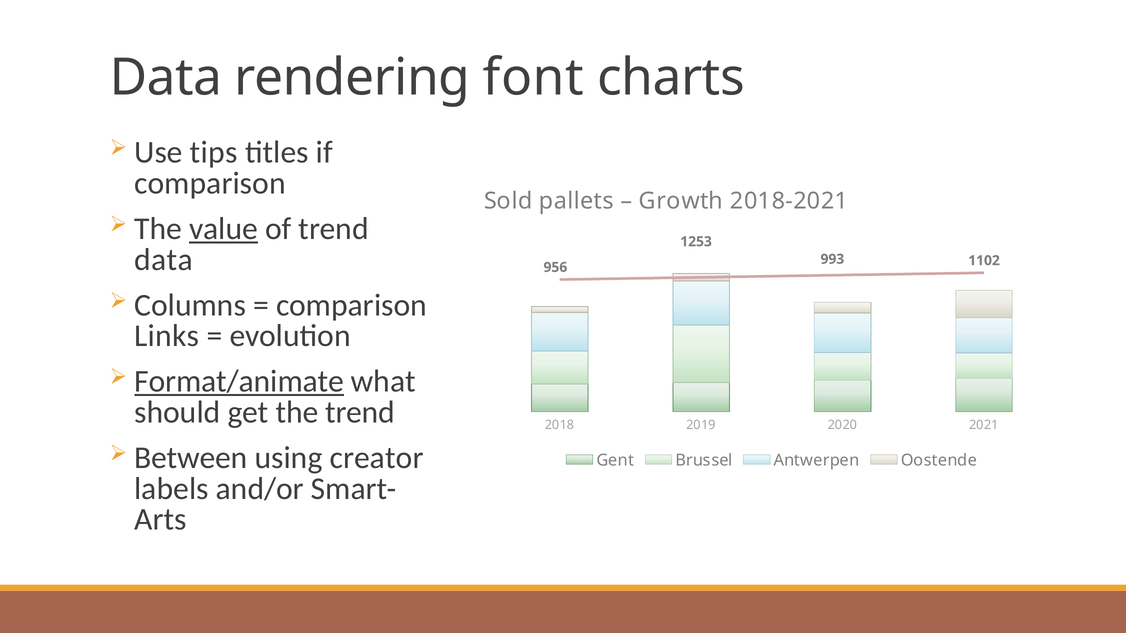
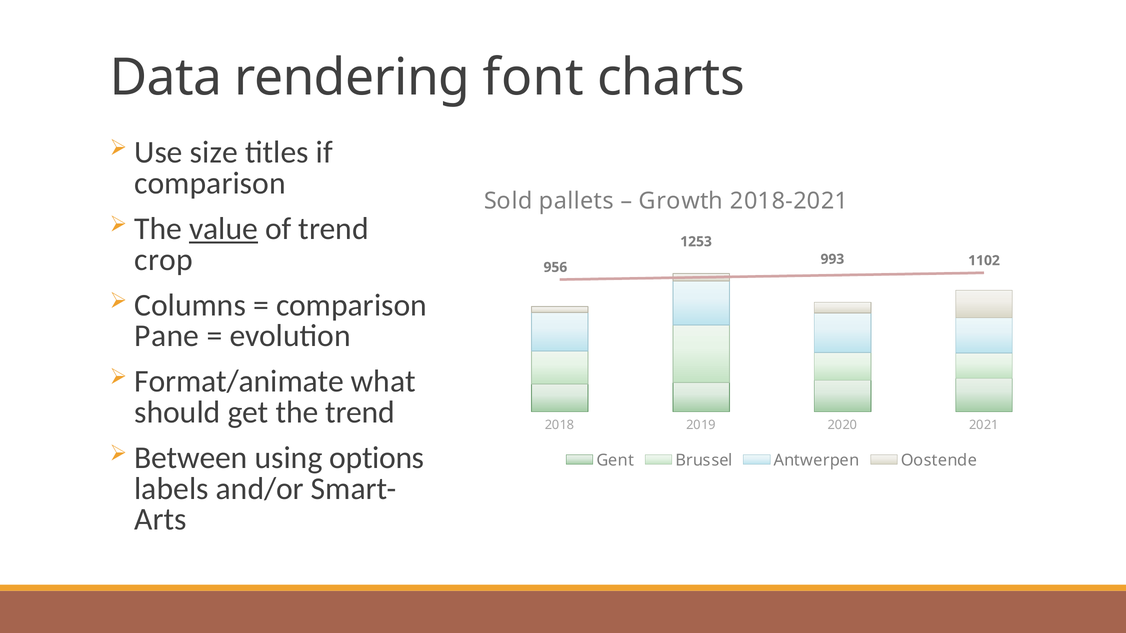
tips: tips -> size (214, 153)
data: data -> crop (164, 260)
Links: Links -> Pane (167, 336)
Format/animate underline: present -> none (239, 382)
creator: creator -> options (377, 458)
